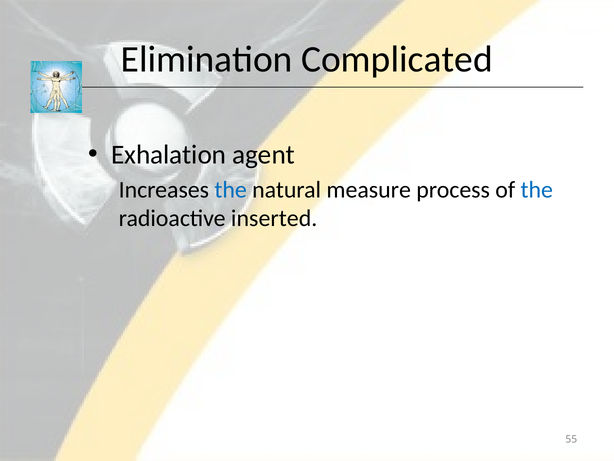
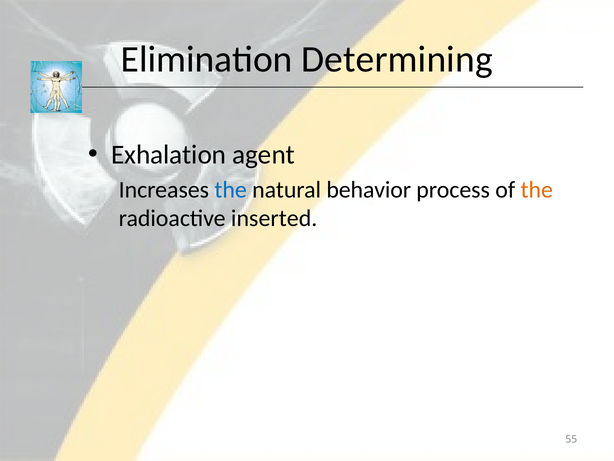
Complicated: Complicated -> Determining (397, 59)
measure: measure -> behavior (369, 190)
the colour: blue -> orange (537, 190)
